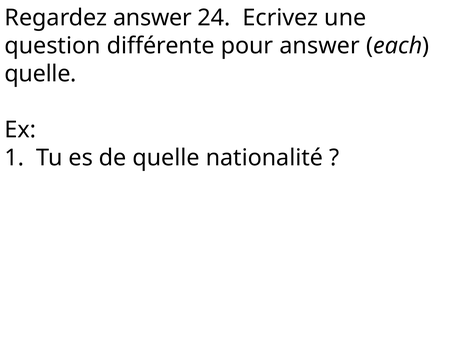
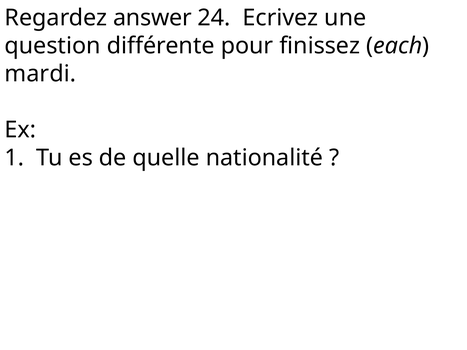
pour answer: answer -> finissez (320, 46)
quelle: quelle -> mardi (40, 74)
